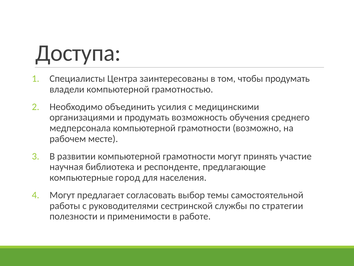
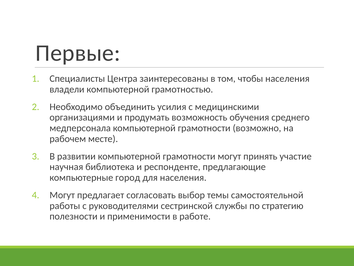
Доступа: Доступа -> Первые (78, 53)
чтобы продумать: продумать -> населения (287, 79)
стратегии: стратегии -> стратегию (283, 205)
